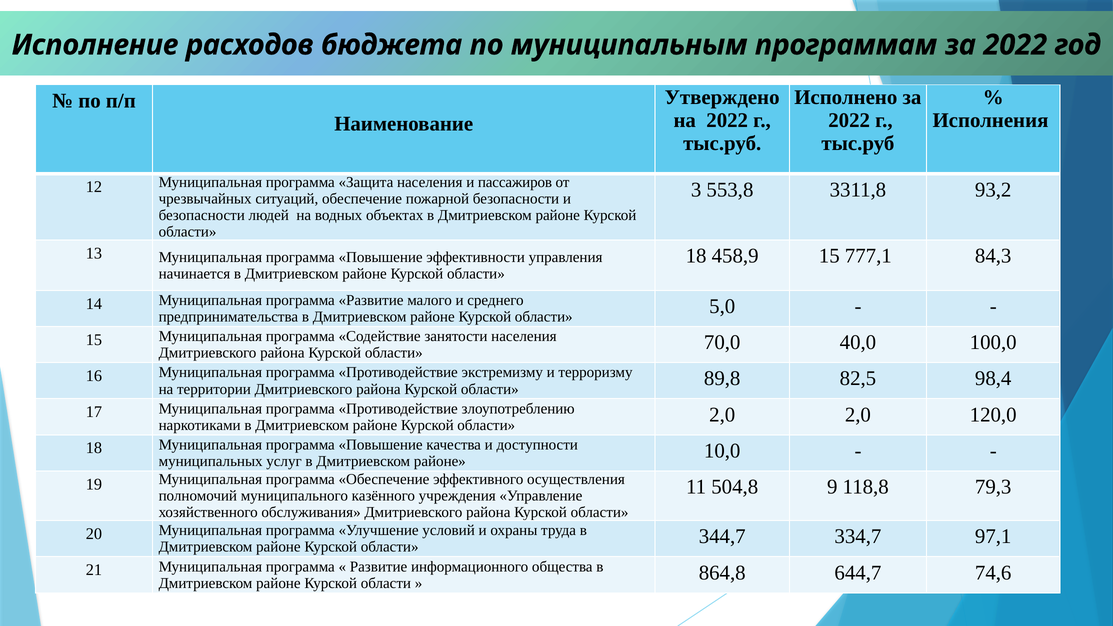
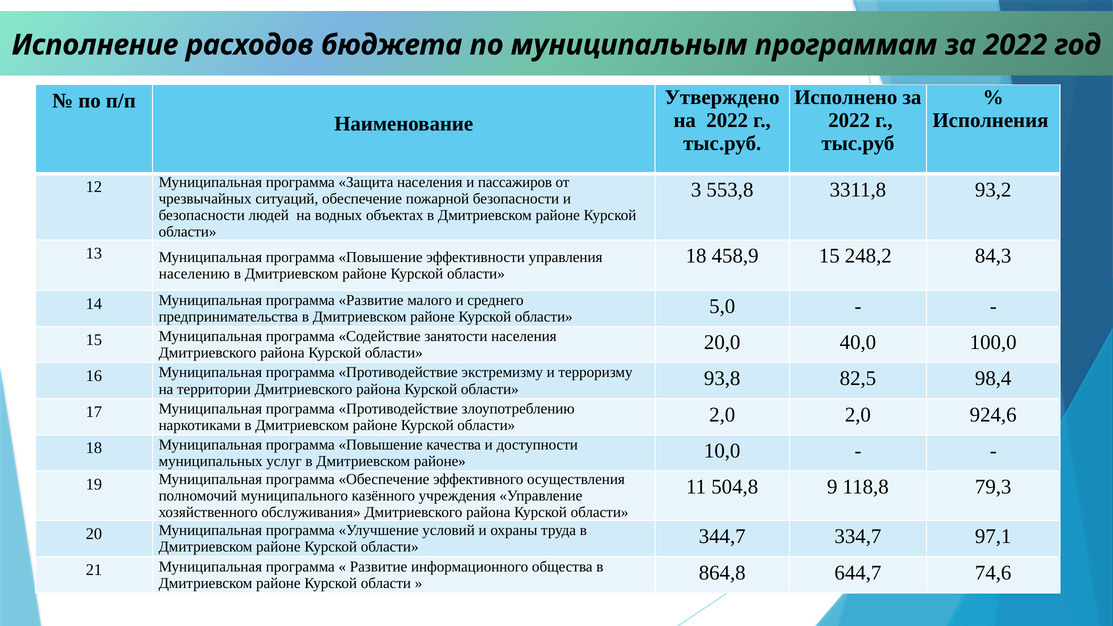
777,1: 777,1 -> 248,2 (868, 256)
начинается: начинается -> населению (194, 274)
70,0: 70,0 -> 20,0 (722, 343)
89,8: 89,8 -> 93,8 (722, 379)
120,0: 120,0 -> 924,6 (993, 415)
